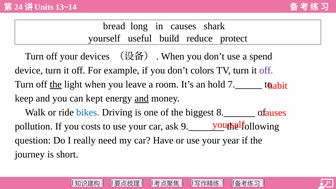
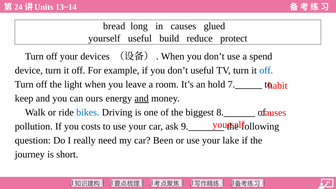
shark: shark -> glued (214, 26)
don’t colors: colors -> useful (202, 70)
off colour: purple -> blue (266, 70)
the underline: present -> none (56, 84)
kept: kept -> ours (94, 98)
Have: Have -> Been (163, 140)
year: year -> lake (231, 140)
